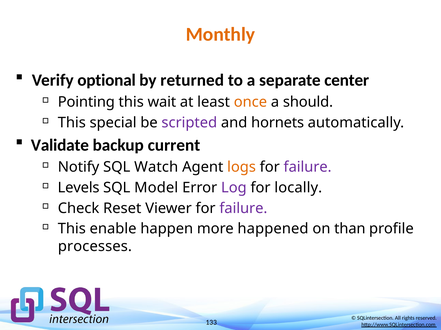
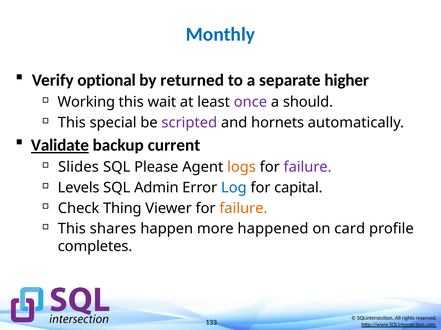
Monthly colour: orange -> blue (220, 34)
center: center -> higher (347, 80)
Pointing: Pointing -> Working (86, 102)
once colour: orange -> purple (250, 102)
Validate underline: none -> present (60, 146)
Notify: Notify -> Slides (78, 168)
Watch: Watch -> Please (156, 168)
Model: Model -> Admin (156, 188)
Log colour: purple -> blue (234, 188)
locally: locally -> capital (298, 188)
Reset: Reset -> Thing (122, 209)
failure colour: purple -> orange (243, 209)
enable: enable -> shares (113, 229)
than: than -> card (350, 229)
processes: processes -> completes (95, 247)
